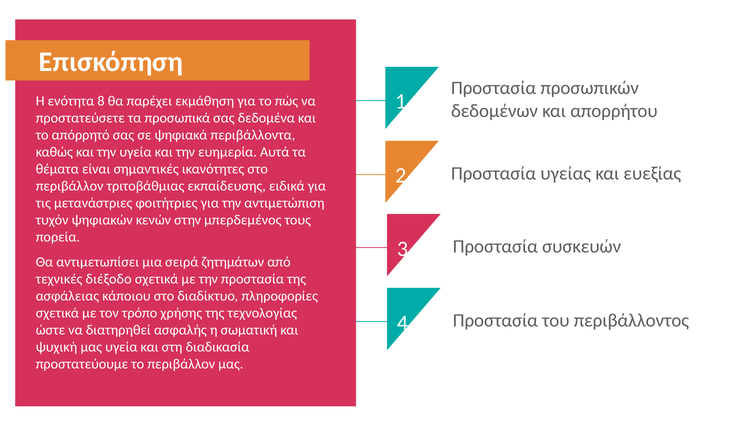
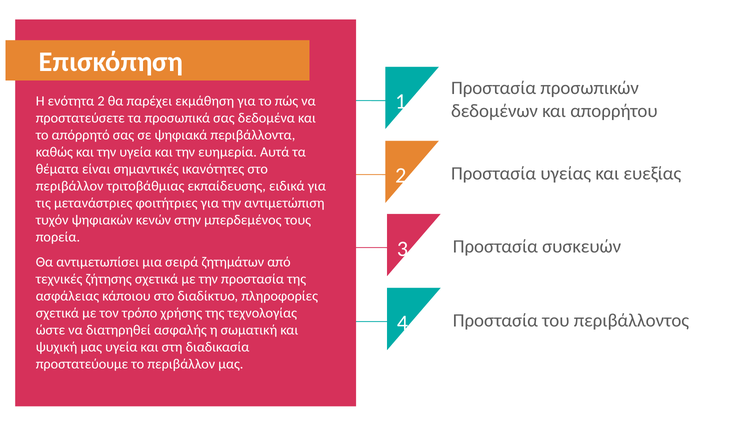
ενότητα 8: 8 -> 2 (101, 101)
διέξοδο: διέξοδο -> ζήτησης (109, 279)
